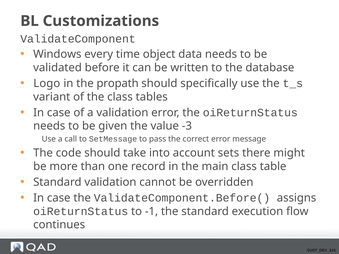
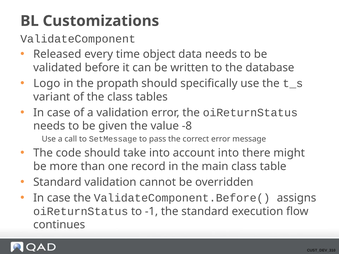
Windows: Windows -> Released (57, 54)
-3: -3 -> -8 (187, 126)
account sets: sets -> into (228, 153)
